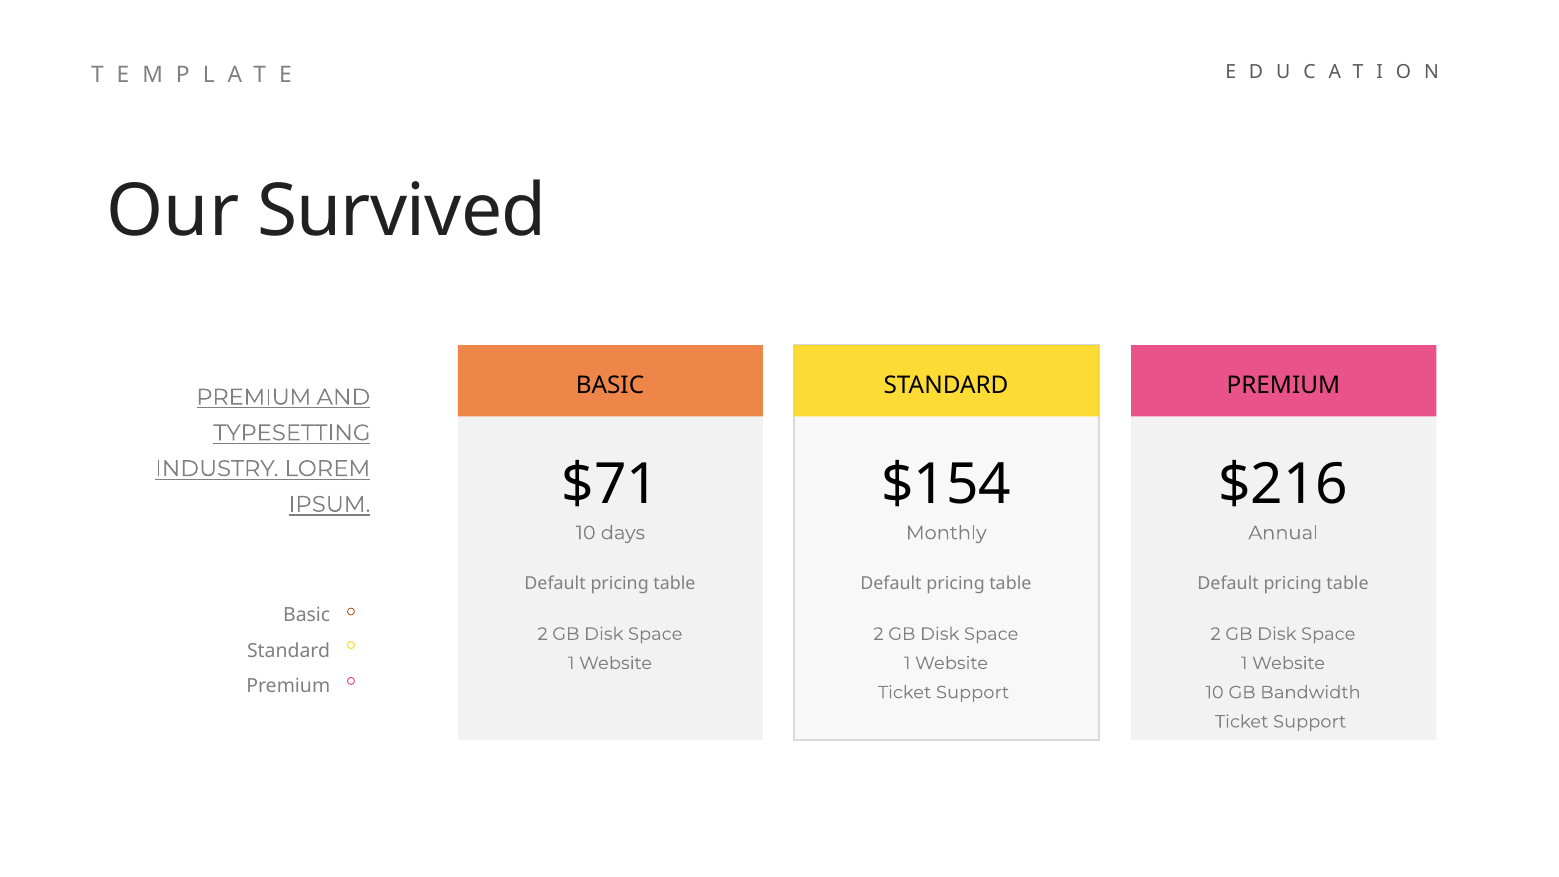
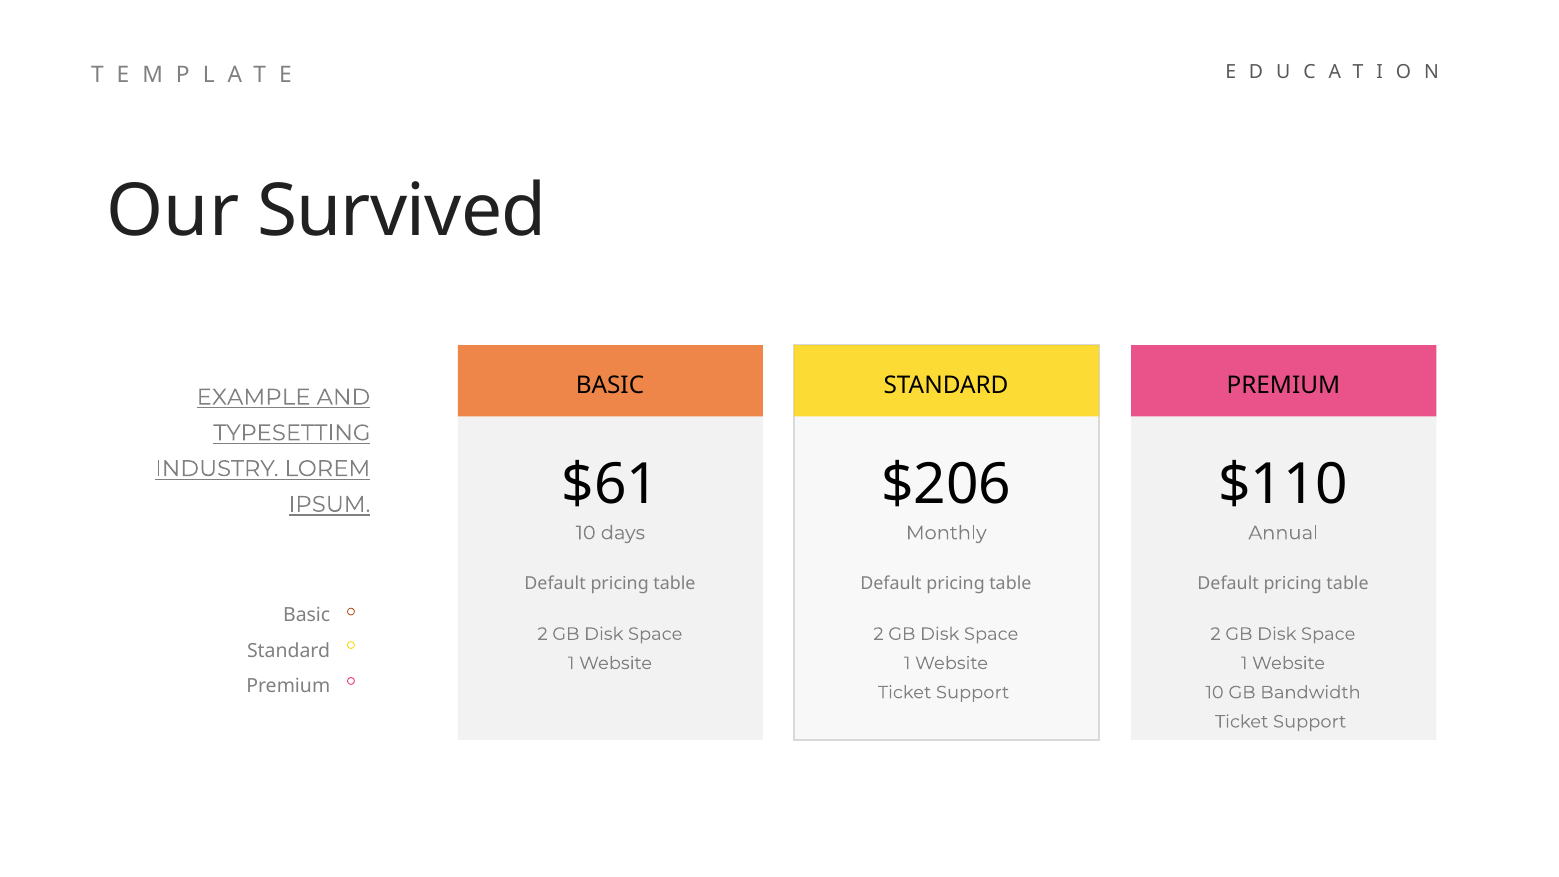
PREMIUM: PREMIUM -> EXAMPLE (254, 397)
$71: $71 -> $61 (610, 485)
$154: $154 -> $206 (946, 485)
$216: $216 -> $110 (1283, 485)
